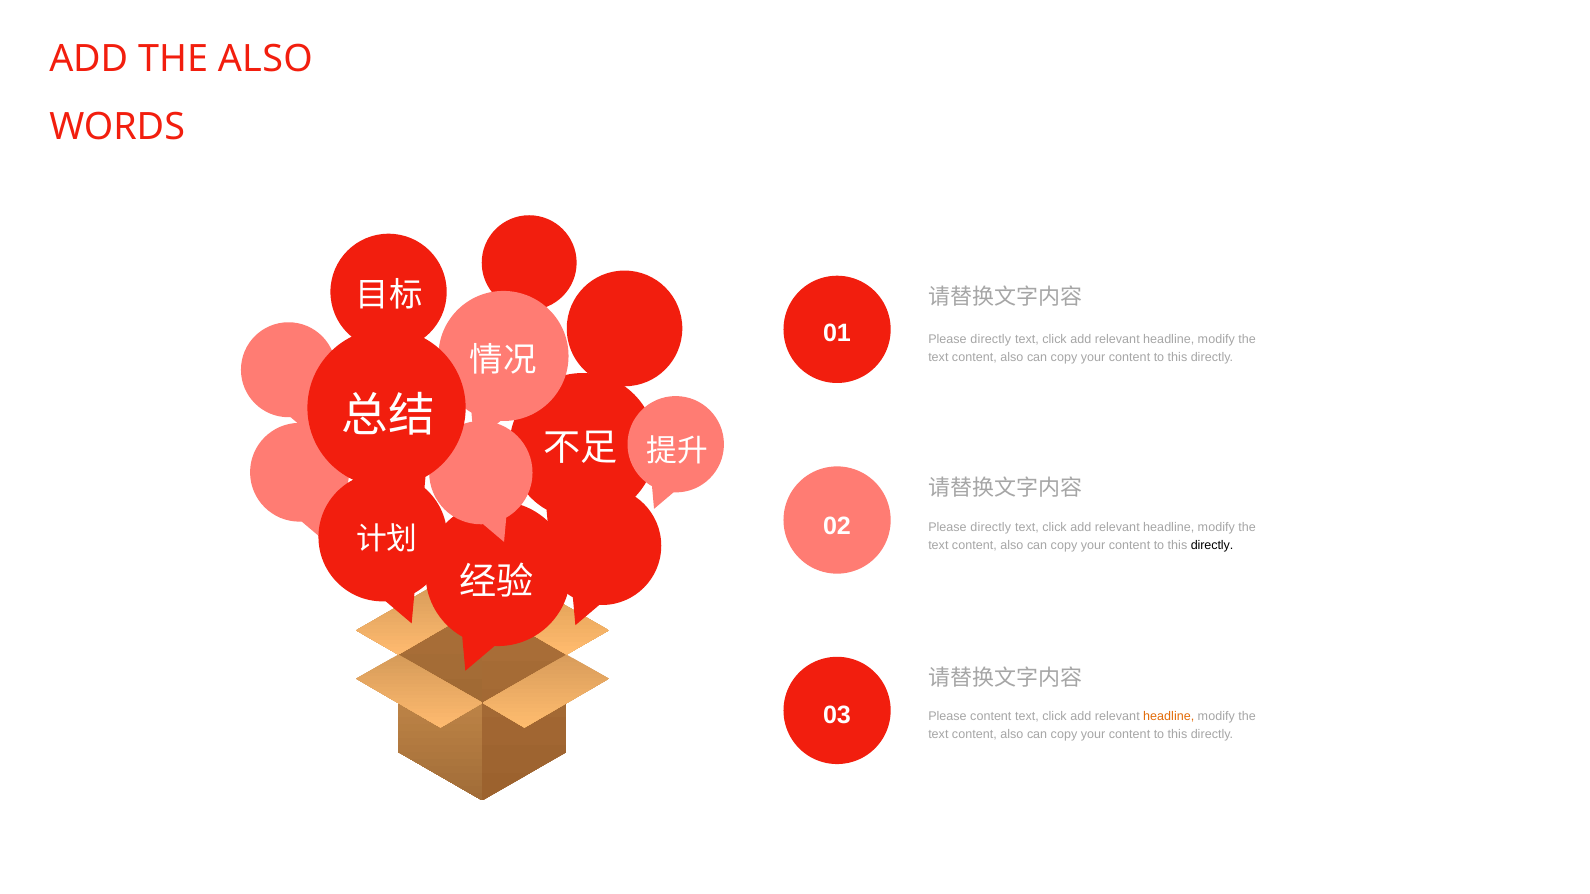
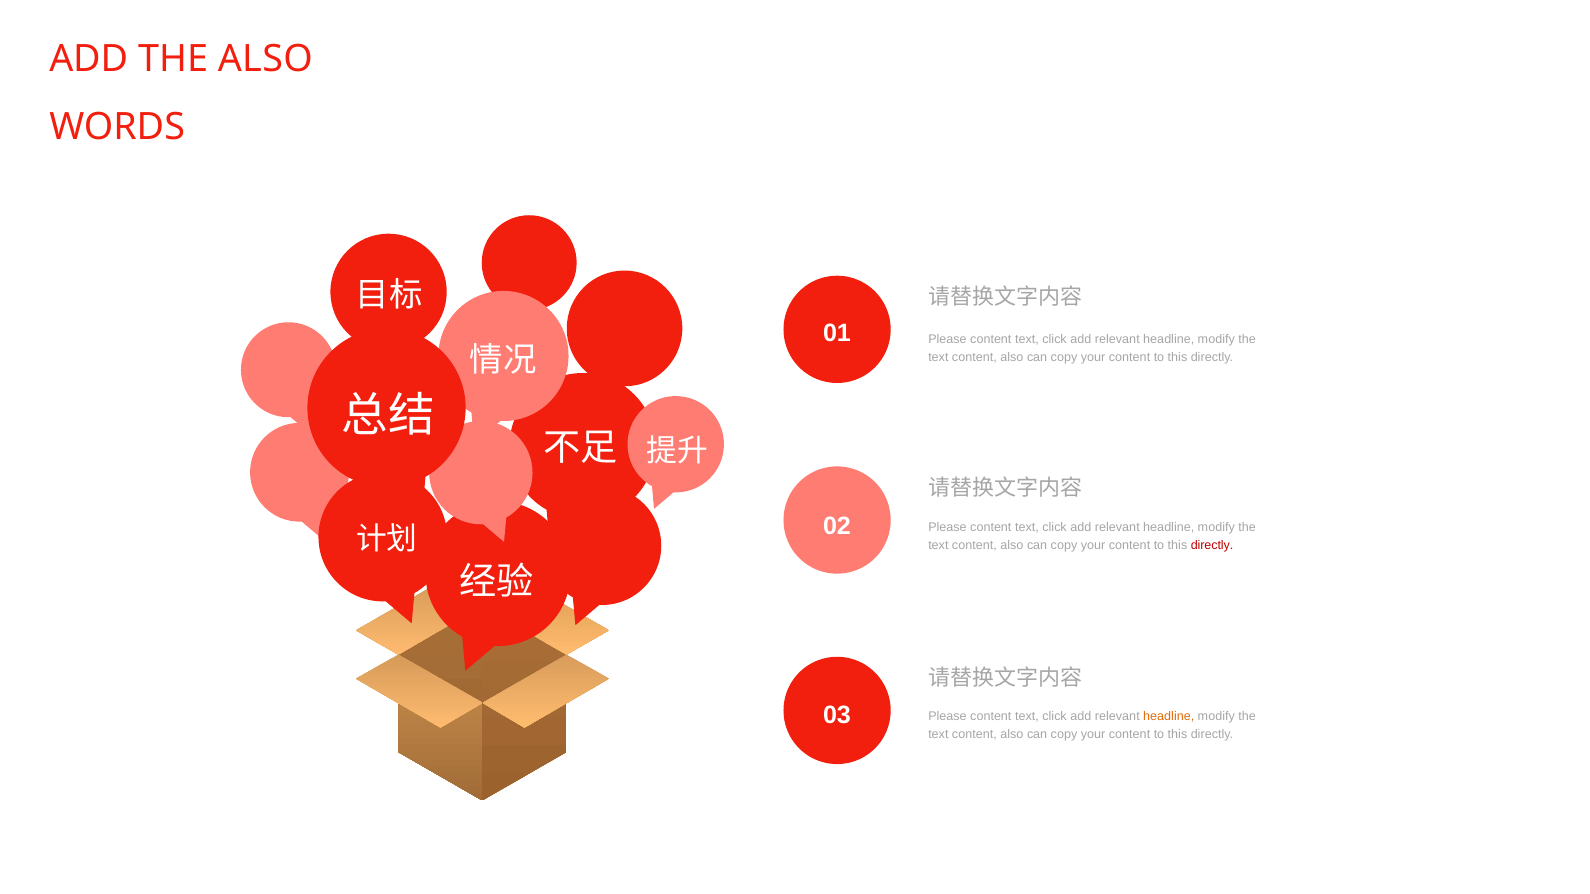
directly: directly -> content (991, 339)
directly: directly -> content (991, 528)
directly colour: black -> red (1212, 546)
